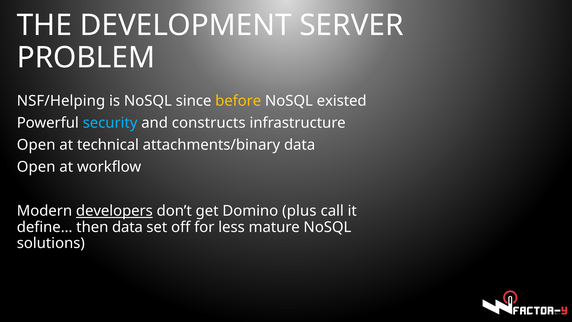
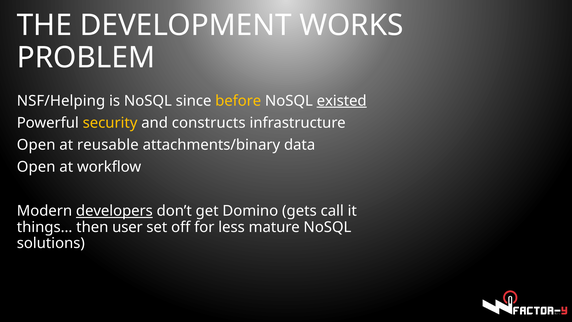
SERVER: SERVER -> WORKS (351, 25)
existed underline: none -> present (342, 101)
security colour: light blue -> yellow (110, 123)
technical: technical -> reusable (108, 145)
plus: plus -> gets (299, 211)
define…: define… -> things… (45, 227)
then data: data -> user (127, 227)
